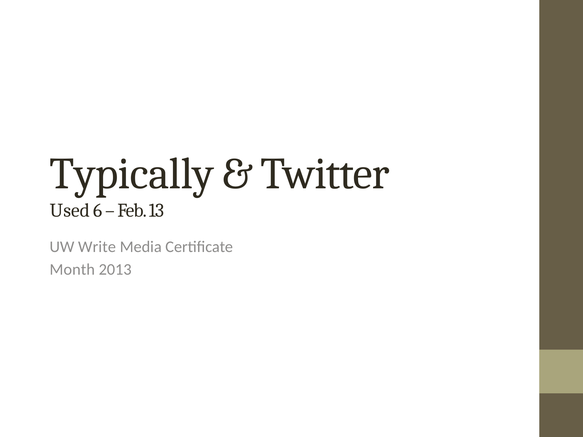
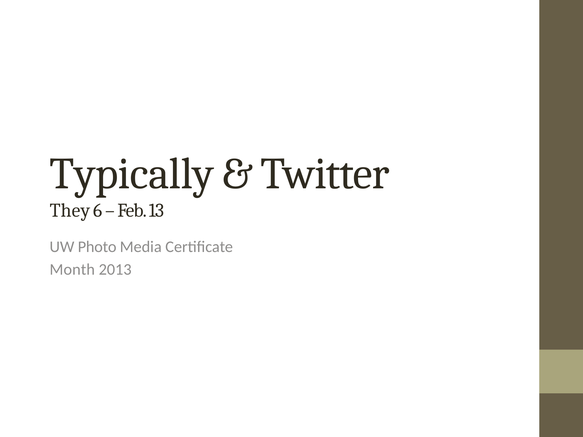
Used: Used -> They (70, 210)
Write: Write -> Photo (97, 247)
